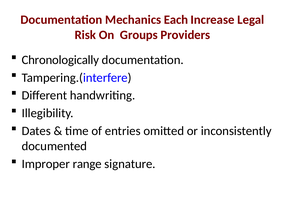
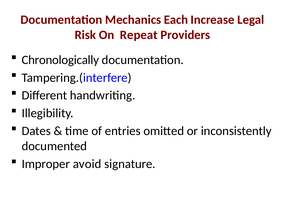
Groups: Groups -> Repeat (139, 35)
range: range -> avoid (87, 164)
